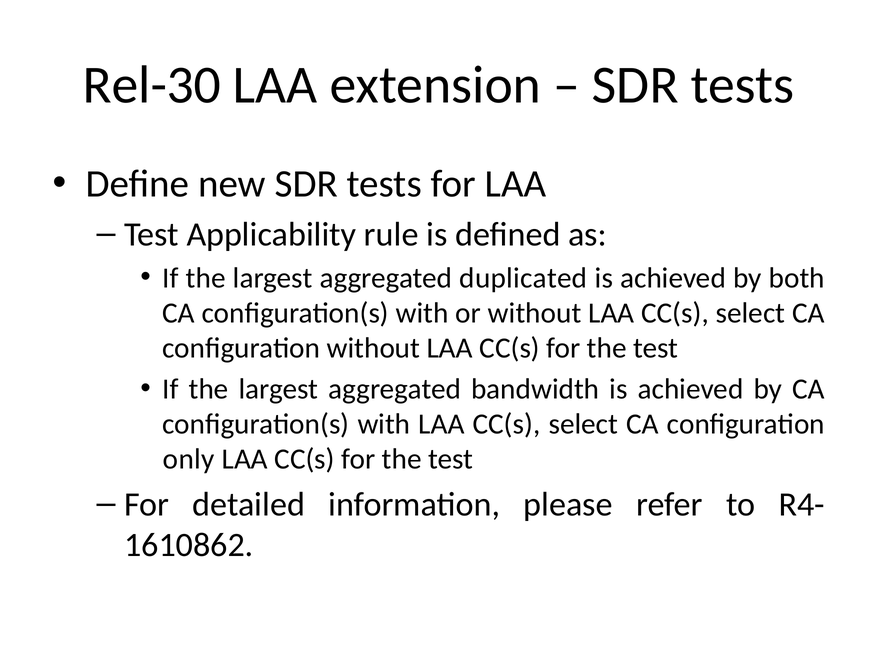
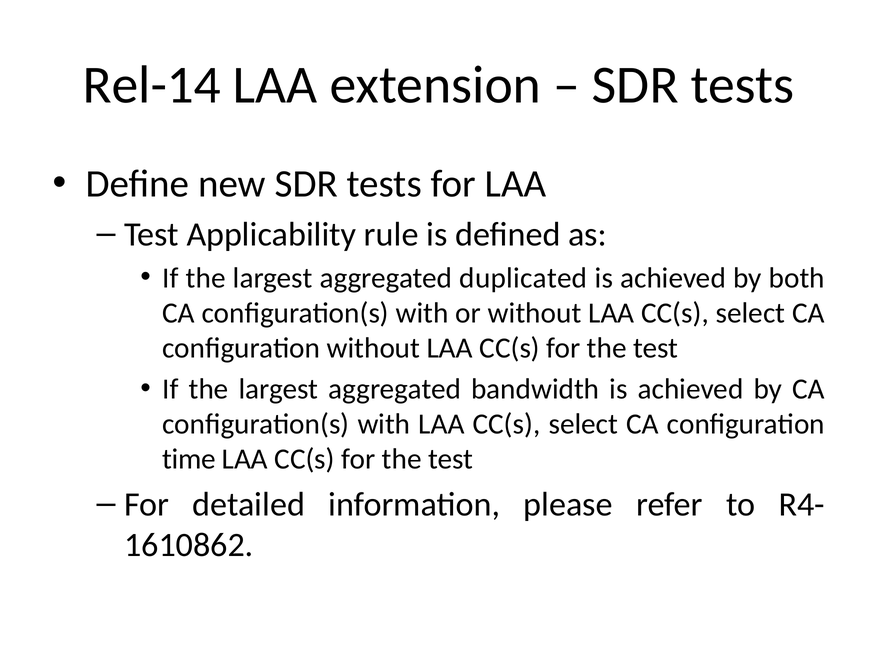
Rel-30: Rel-30 -> Rel-14 (152, 85)
only: only -> time (189, 460)
